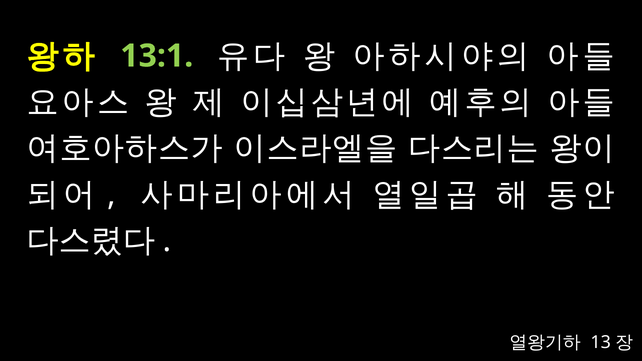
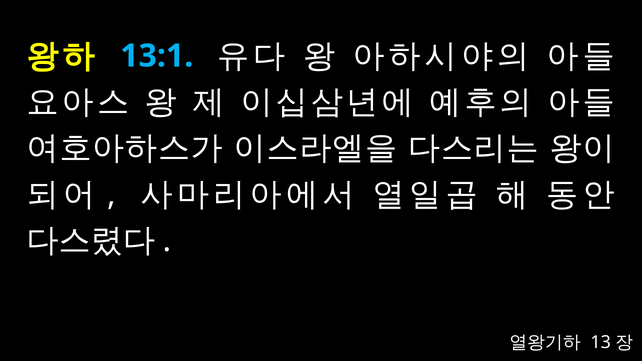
13:1 colour: light green -> light blue (157, 56)
